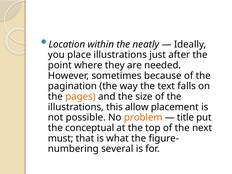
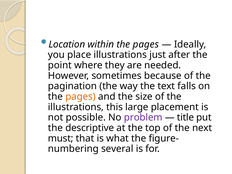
within the neatly: neatly -> pages (146, 44)
allow: allow -> large (137, 107)
problem colour: orange -> purple (143, 117)
conceptual: conceptual -> descriptive (90, 128)
